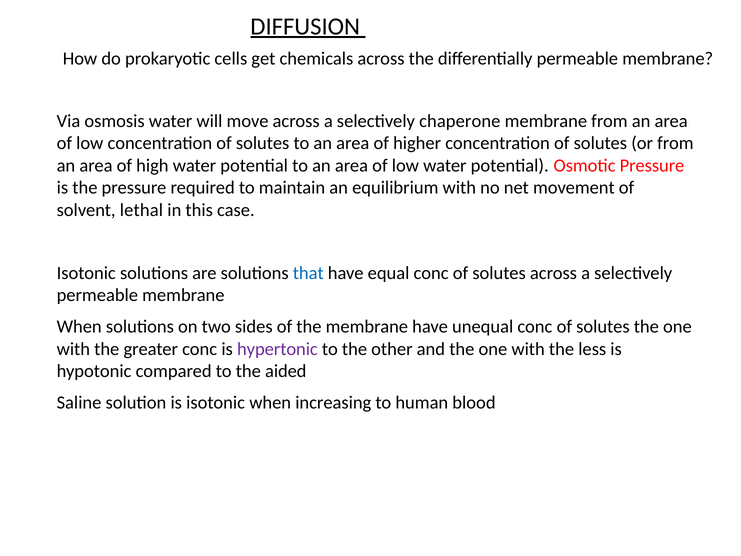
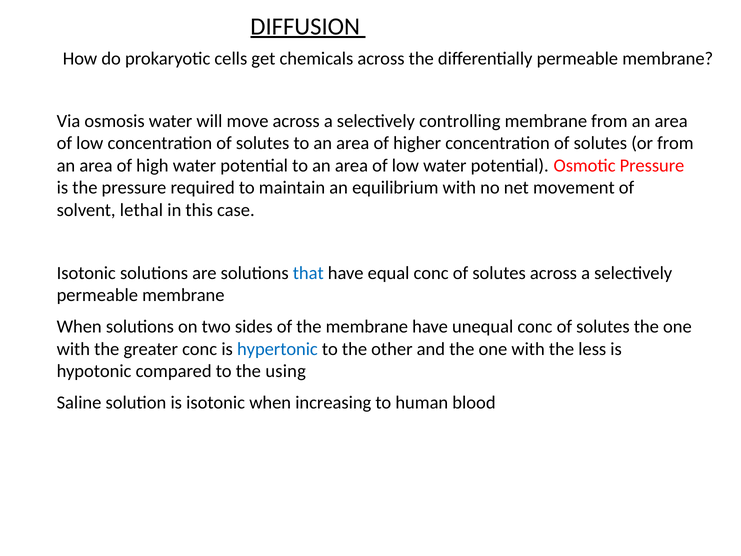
chaperone: chaperone -> controlling (460, 121)
hypertonic colour: purple -> blue (277, 349)
aided: aided -> using (286, 371)
